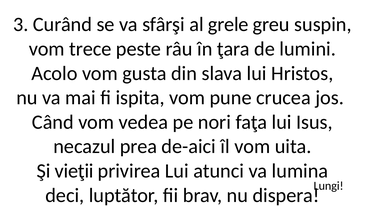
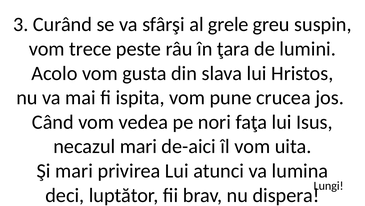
necazul prea: prea -> mari (138, 146)
Şi vieţii: vieţii -> mari (74, 170)
